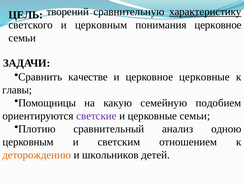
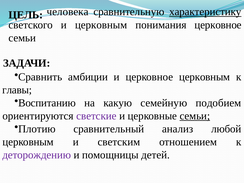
творений: творений -> человека (68, 12)
качестве: качестве -> амбиции (88, 77)
церковное церковные: церковные -> церковным (205, 77)
Помощницы: Помощницы -> Воспитанию (47, 103)
семьи underline: none -> present (195, 116)
одною: одною -> любой (226, 129)
деторождению colour: orange -> purple (37, 155)
школьников: школьников -> помощницы (110, 155)
